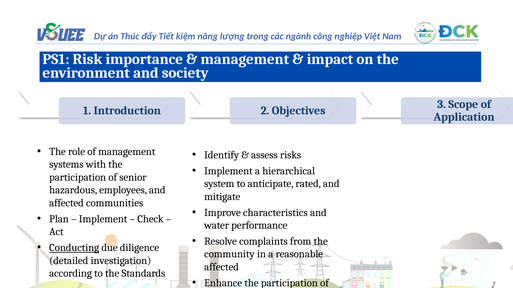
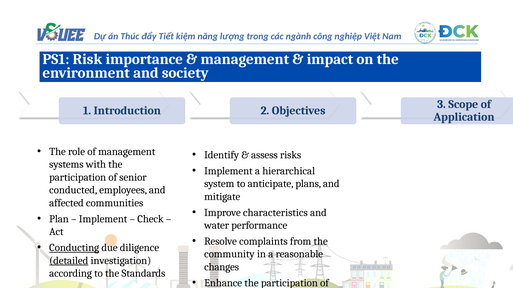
rated: rated -> plans (308, 184)
hazardous: hazardous -> conducted (73, 190)
detailed underline: none -> present (69, 261)
affected: affected -> changes (222, 267)
